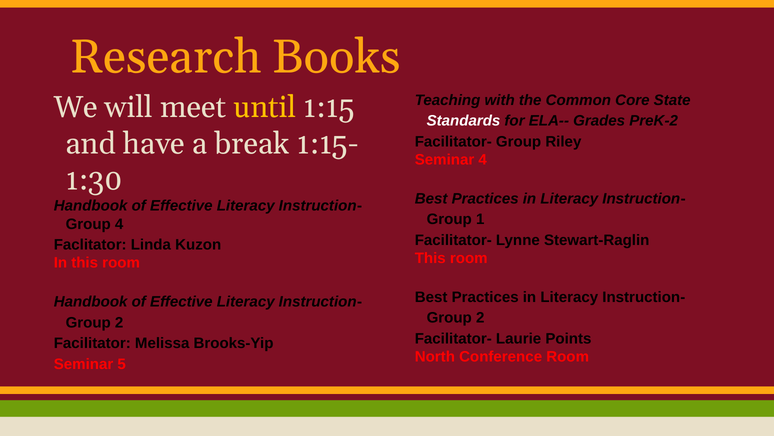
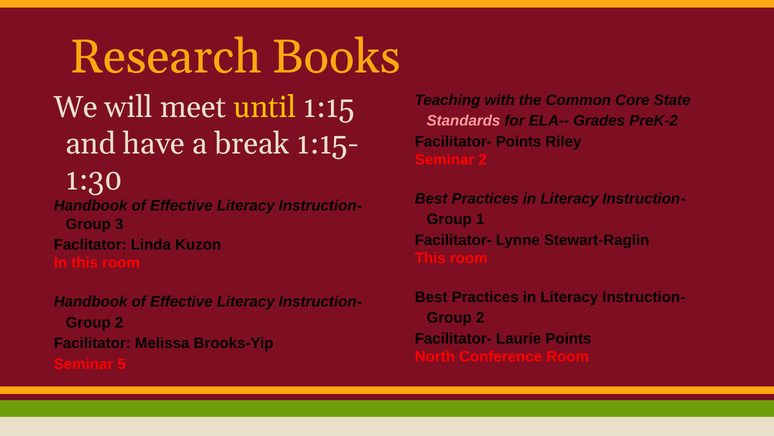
Standards colour: white -> pink (463, 121)
Facilitator- Group: Group -> Points (519, 141)
Seminar 4: 4 -> 2 (483, 159)
Group 4: 4 -> 3 (119, 224)
